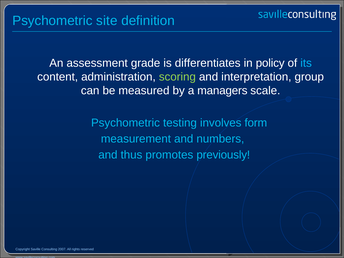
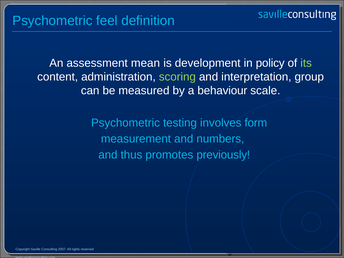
site: site -> feel (107, 21)
grade: grade -> mean (145, 63)
differentiates: differentiates -> development (208, 63)
its colour: light blue -> light green (306, 63)
managers: managers -> behaviour (222, 91)
